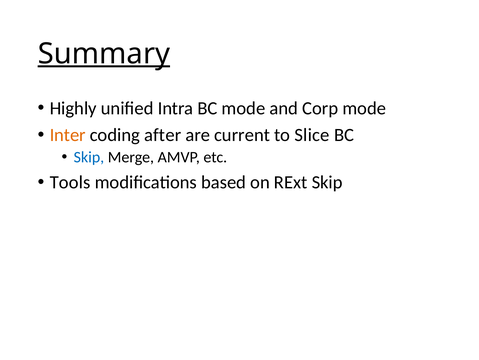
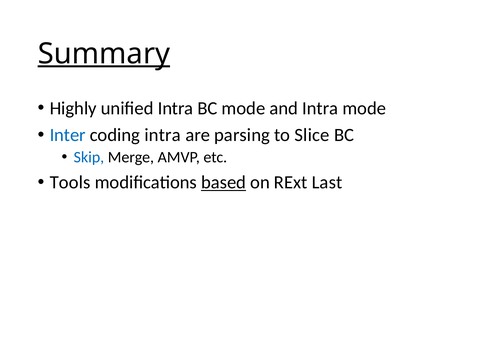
and Corp: Corp -> Intra (320, 108)
Inter colour: orange -> blue (68, 135)
coding after: after -> intra (163, 135)
current: current -> parsing (242, 135)
based underline: none -> present (224, 182)
RExt Skip: Skip -> Last (327, 182)
